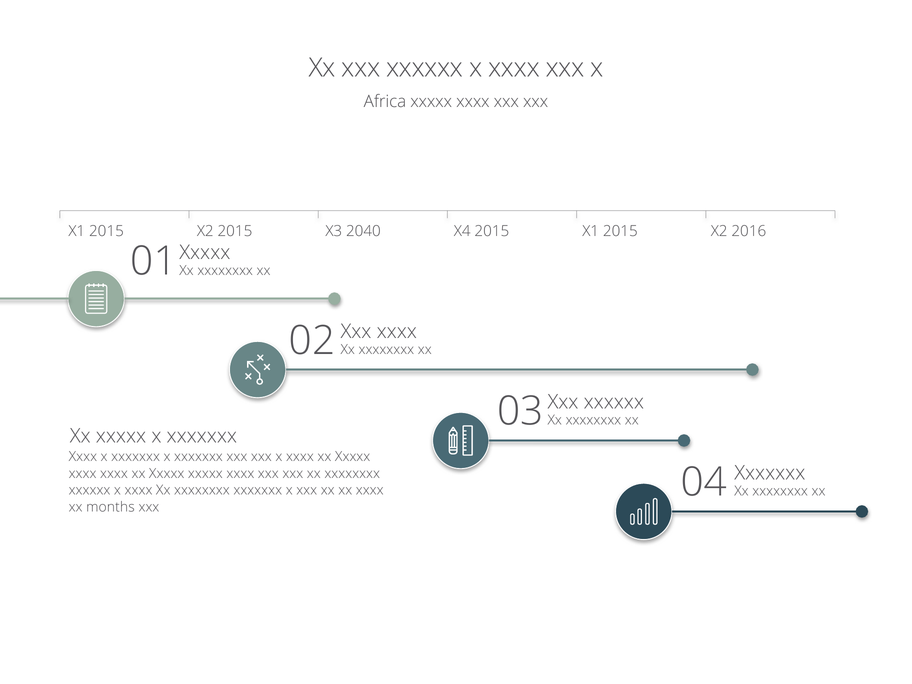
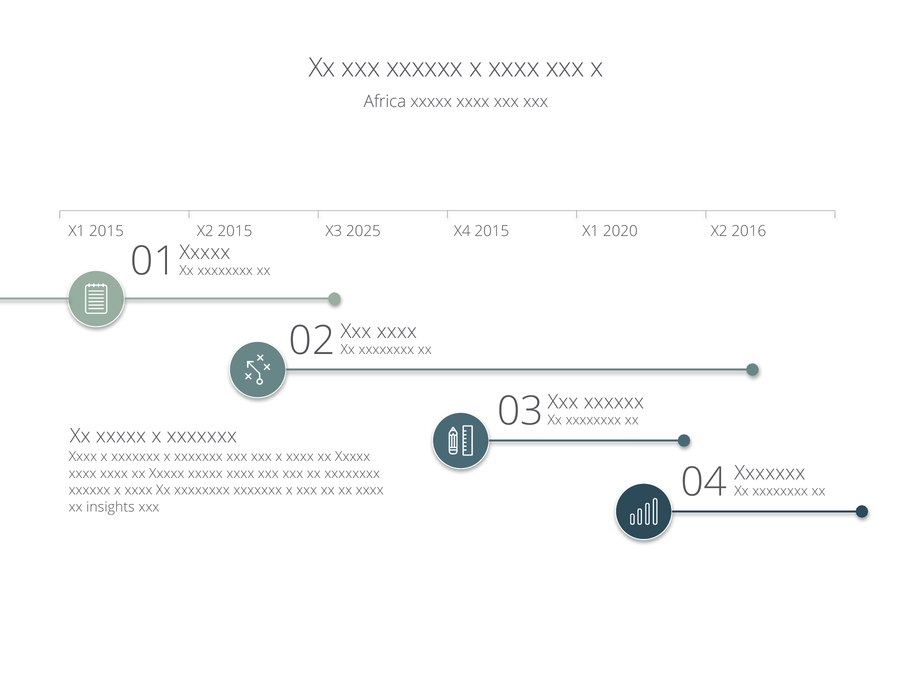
2040: 2040 -> 2025 (363, 231)
2015 X1 2015: 2015 -> 2020 (620, 231)
months: months -> insights (110, 507)
